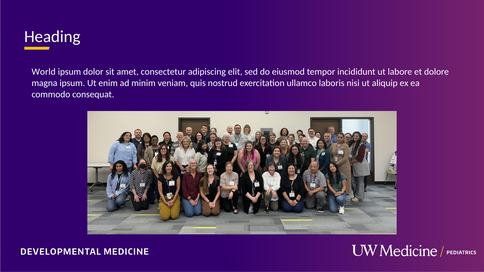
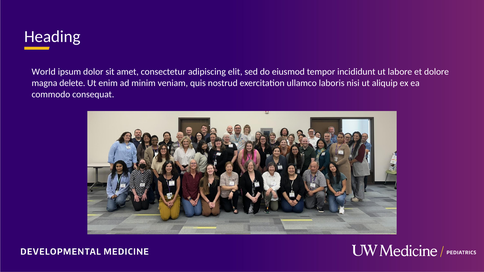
magna ipsum: ipsum -> delete (72, 83)
